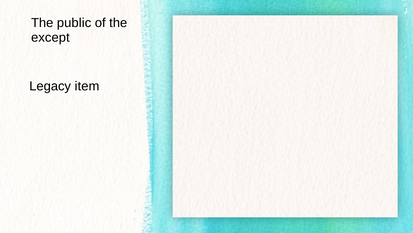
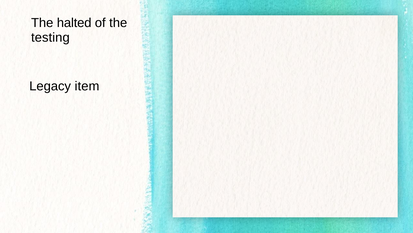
public: public -> halted (74, 23)
except: except -> testing (50, 37)
